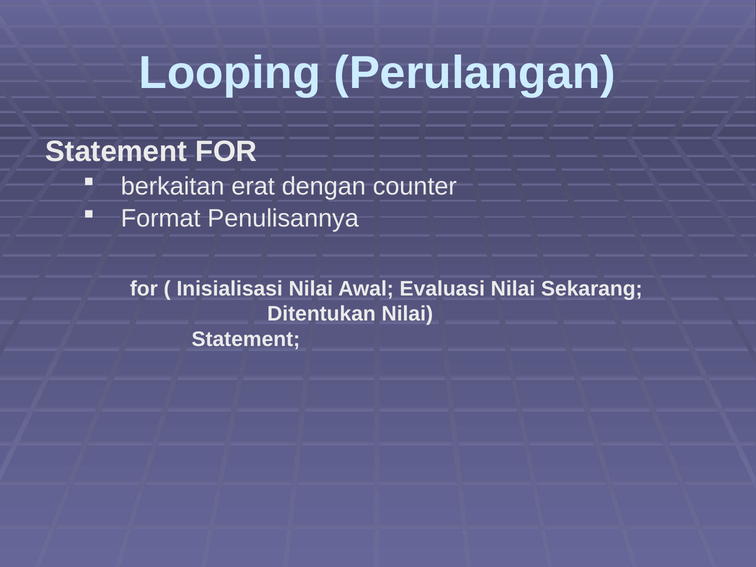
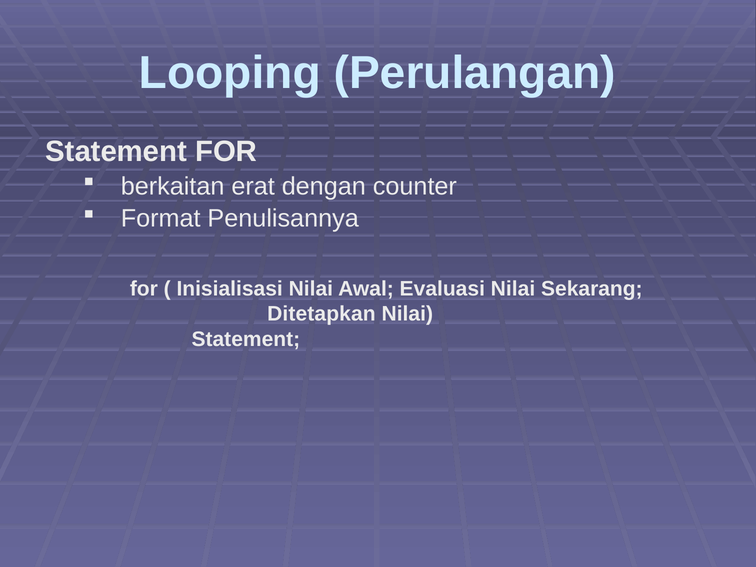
Ditentukan: Ditentukan -> Ditetapkan (321, 314)
